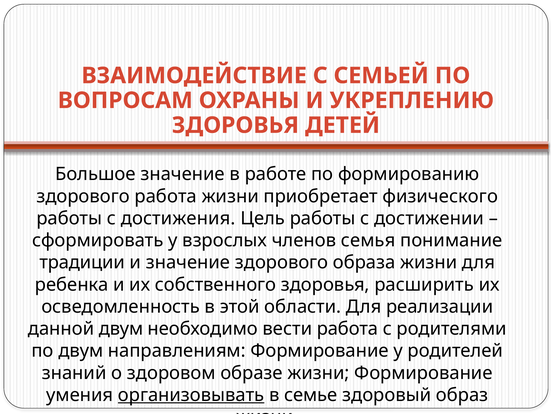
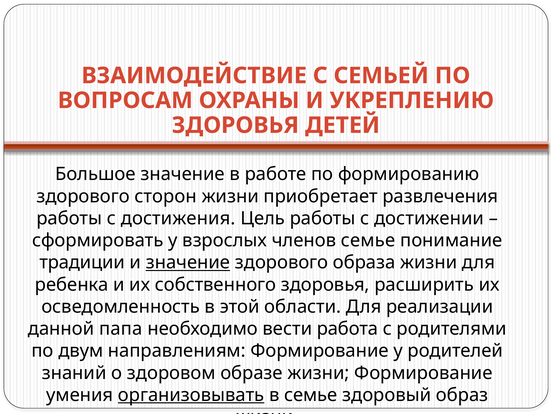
здорового работа: работа -> сторон (166, 196)
физического: физического -> развлечения (440, 196)
членов семья: семья -> семье (368, 240)
значение underline: none -> present (188, 263)
данной двум: двум -> папа (121, 329)
